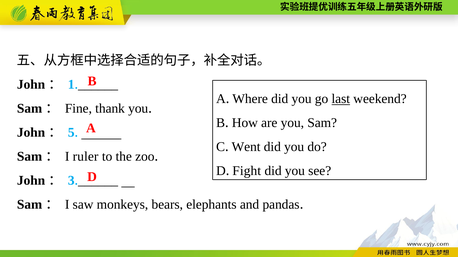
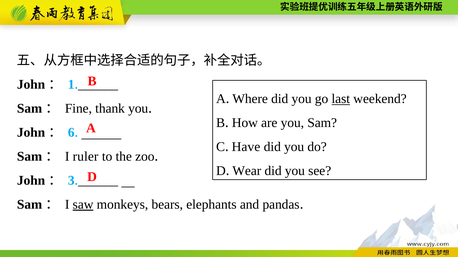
5: 5 -> 6 (71, 133)
Went: Went -> Have (246, 147)
Fight: Fight -> Wear (247, 171)
saw underline: none -> present (83, 205)
